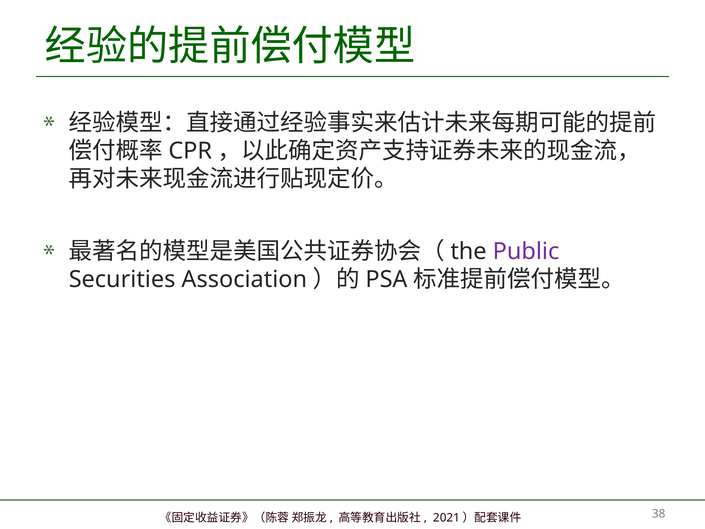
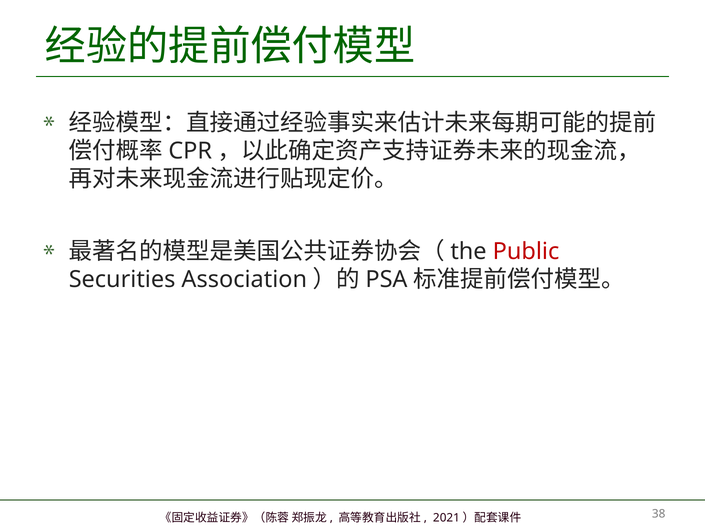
Public colour: purple -> red (526, 251)
